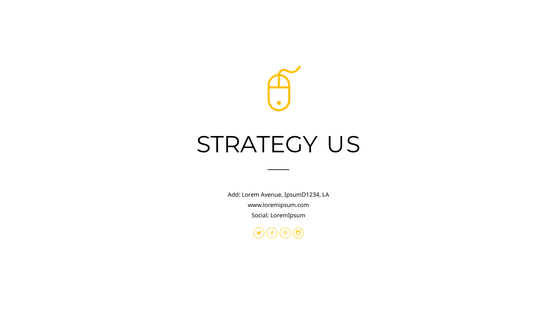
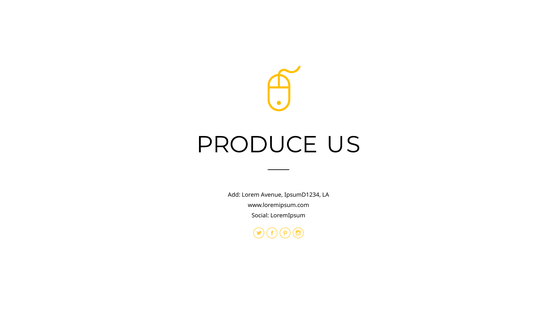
STRATEGY: STRATEGY -> PRODUCE (257, 145)
